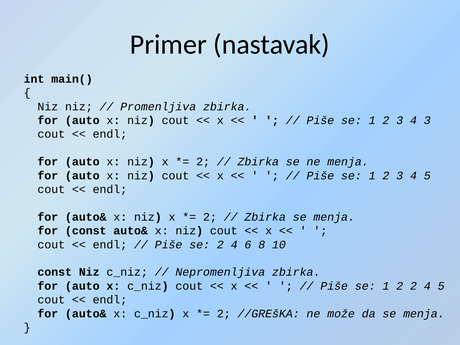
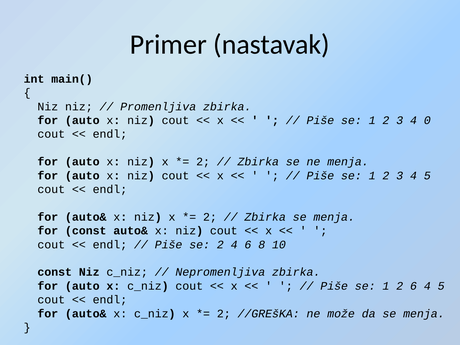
4 3: 3 -> 0 (427, 120)
2 2: 2 -> 6 (414, 286)
